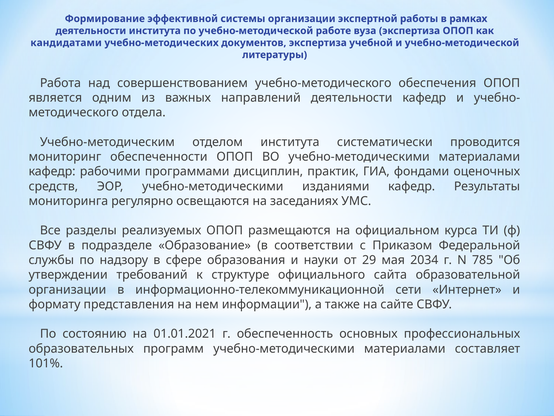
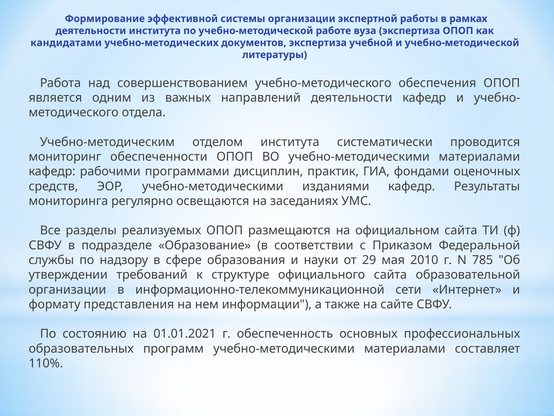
официальном курса: курса -> сайта (461, 230)
2034: 2034 -> 2010 (424, 260)
101%: 101% -> 110% (46, 363)
